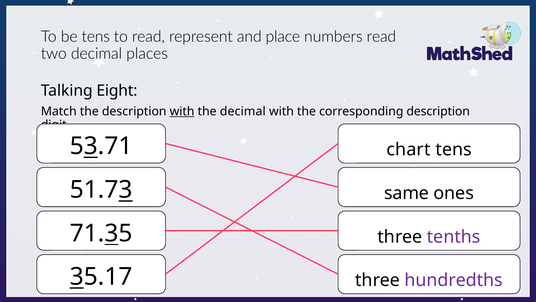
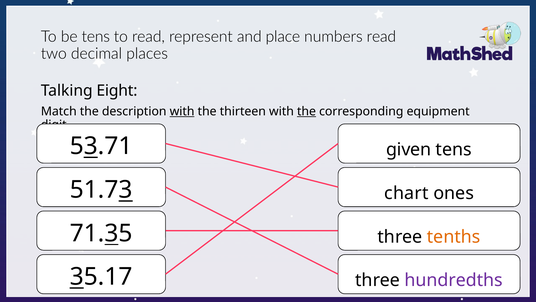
the decimal: decimal -> thirteen (243, 111)
the underline: none -> present (307, 111)
corresponding description: description -> equipment (438, 111)
chart: chart -> given (409, 149)
same: same -> chart (406, 193)
tenths colour: purple -> orange (454, 236)
